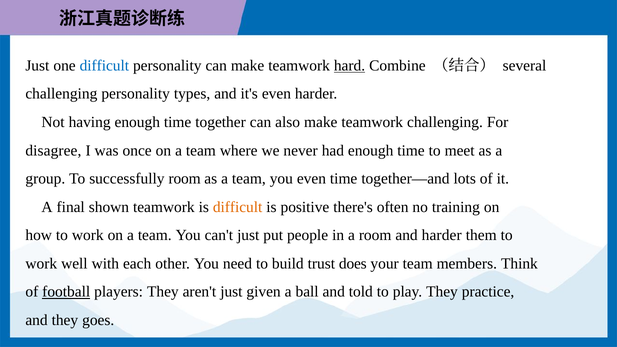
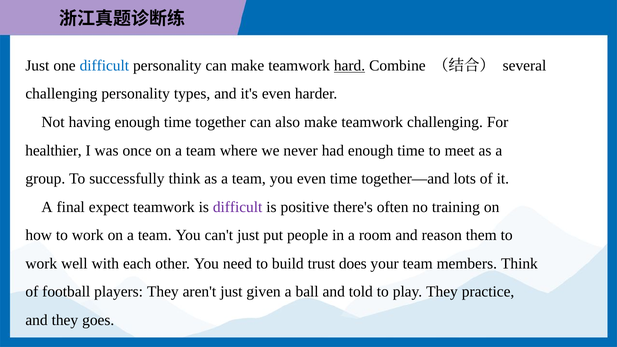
disagree: disagree -> healthier (54, 150)
successfully room: room -> think (184, 179)
shown: shown -> expect (109, 207)
difficult colour: orange -> purple (238, 207)
and harder: harder -> reason (442, 235)
football underline: present -> none (66, 292)
